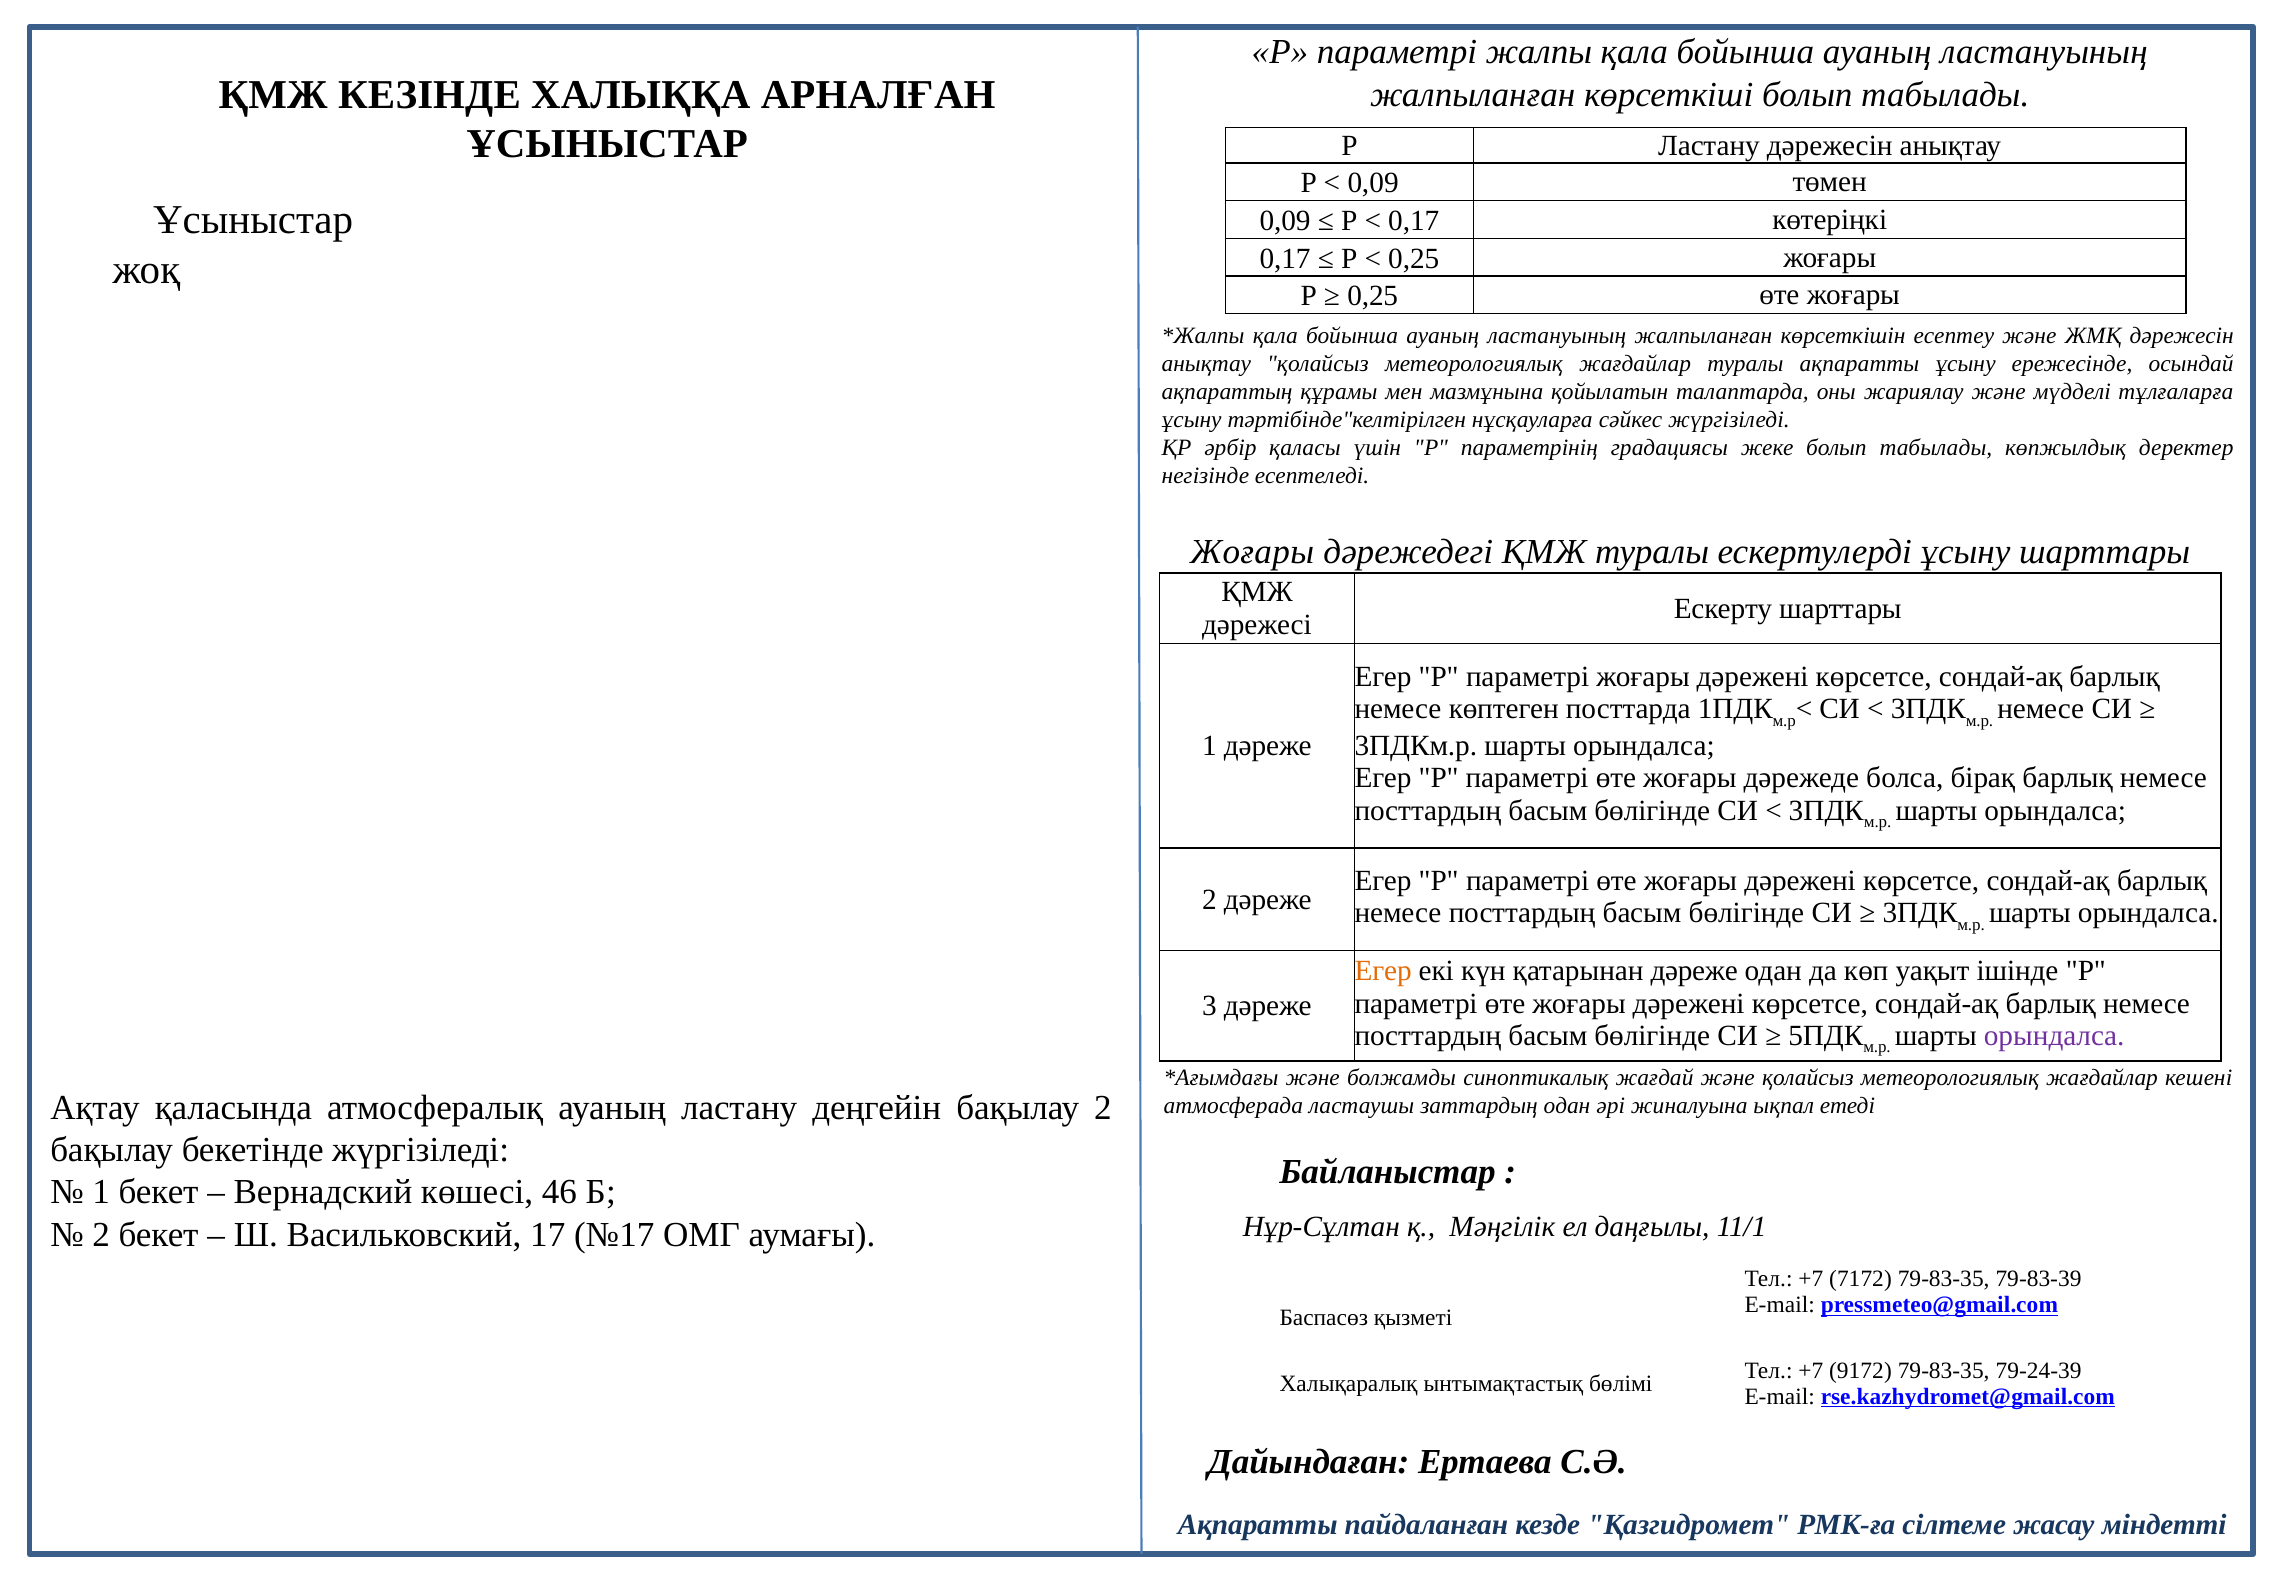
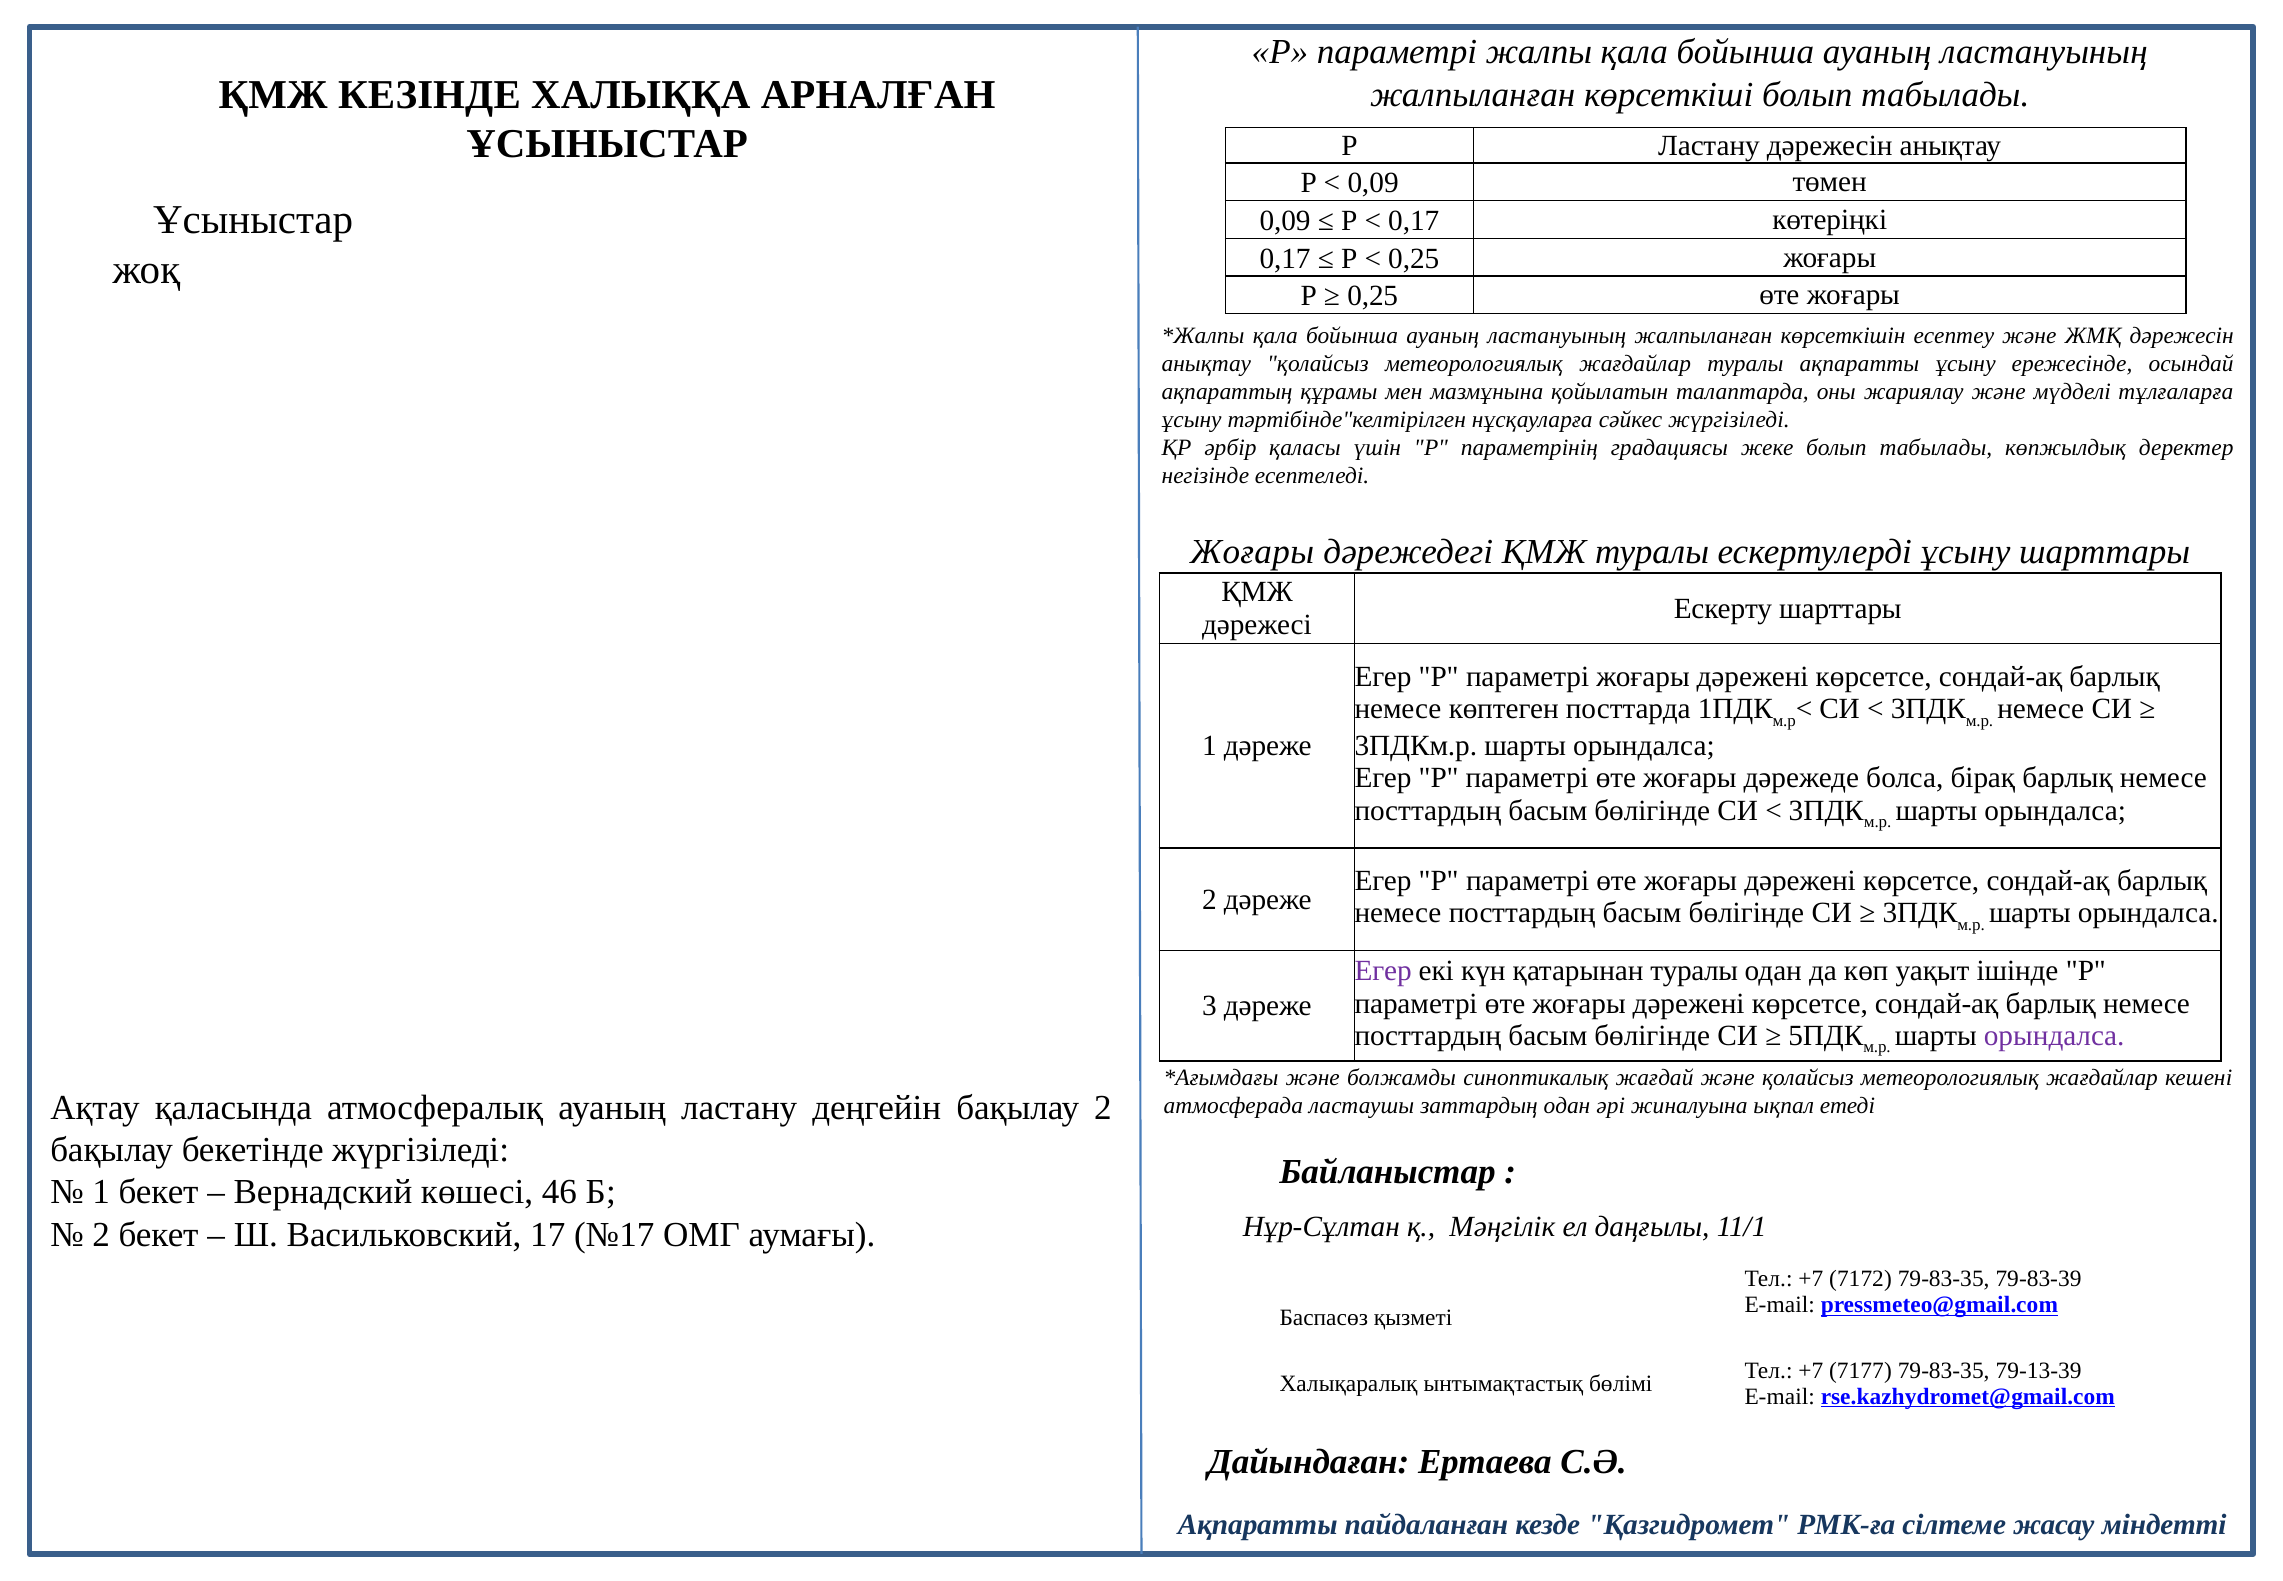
Егер colour: orange -> purple (1383, 971)
қатарынан дәреже: дәреже -> туралы (1694, 971)
9172: 9172 -> 7177 (1860, 1370)
79-24-39: 79-24-39 -> 79-13-39 (2039, 1370)
